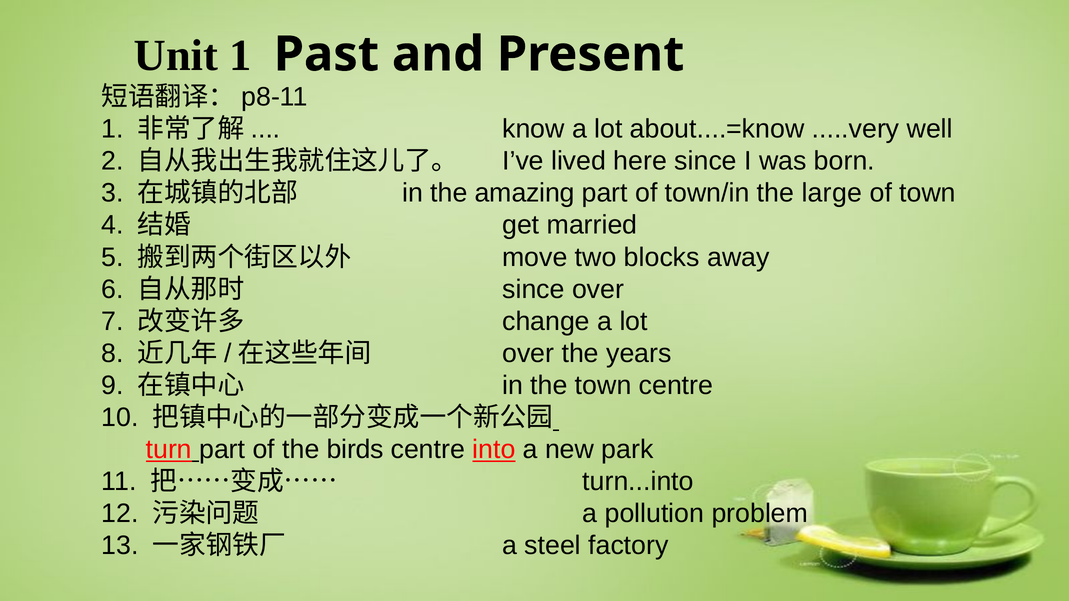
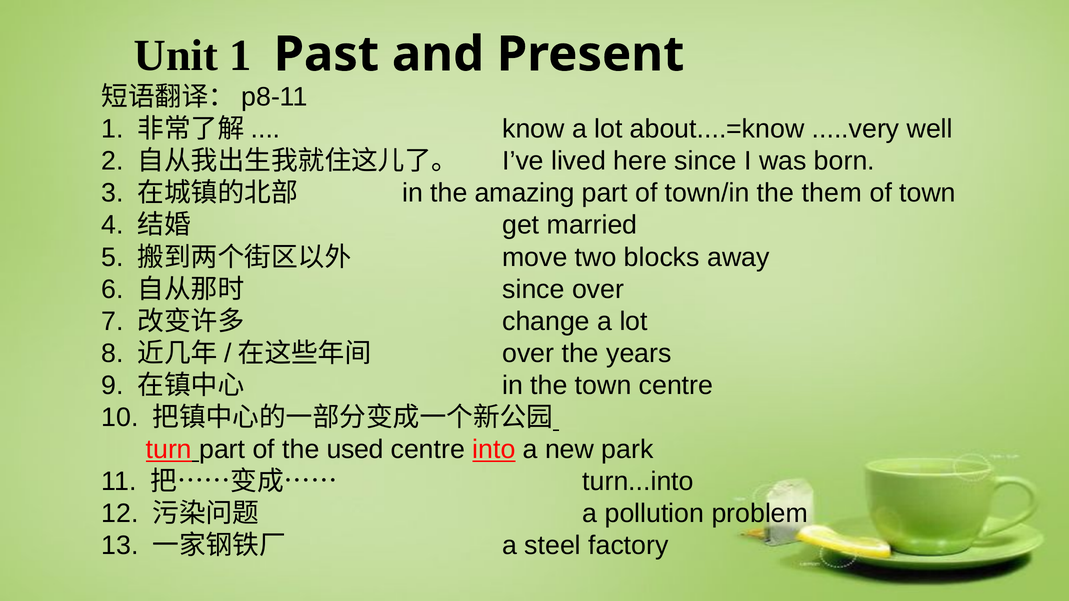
large: large -> them (832, 193)
birds: birds -> used (355, 450)
